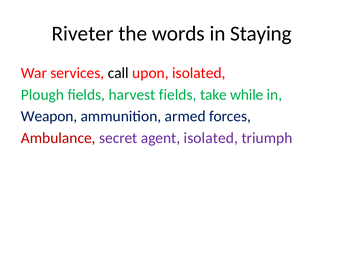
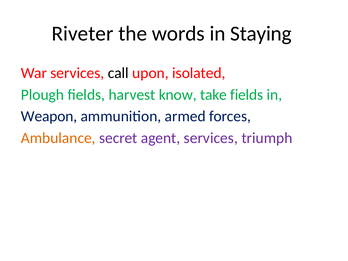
harvest fields: fields -> know (178, 95)
take while: while -> fields (247, 95)
Ambulance colour: red -> orange (58, 138)
agent isolated: isolated -> services (211, 138)
